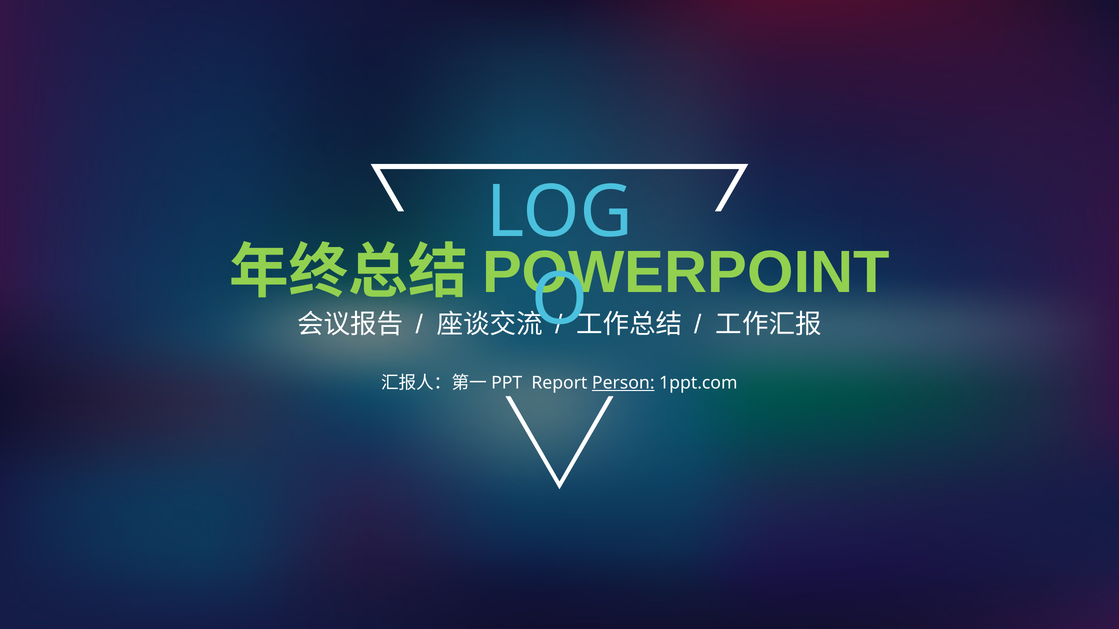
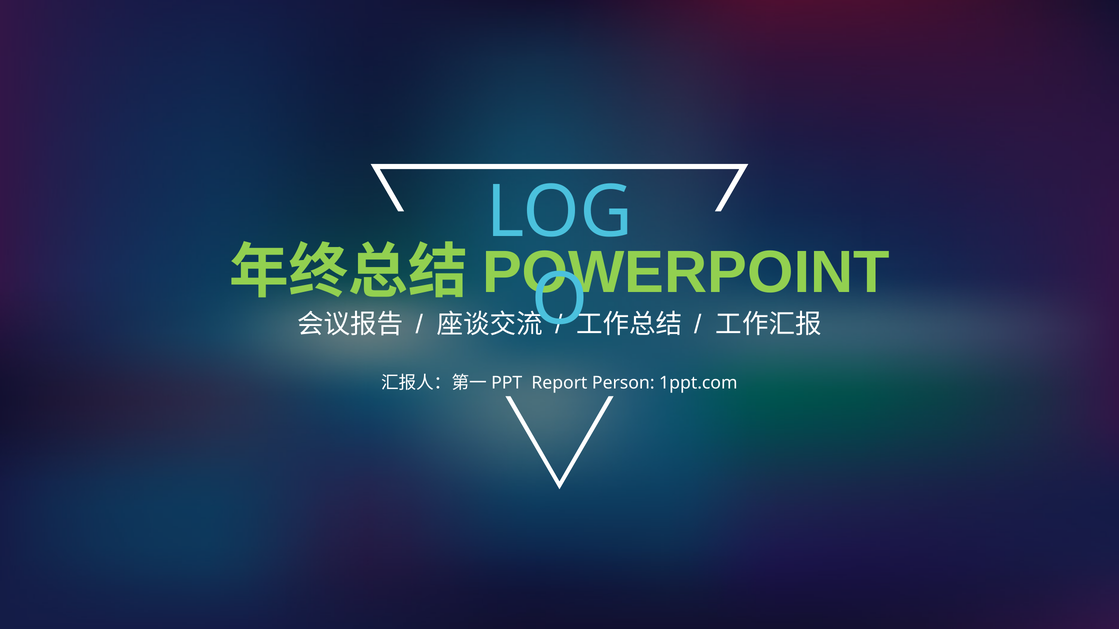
Person underline: present -> none (623, 383)
